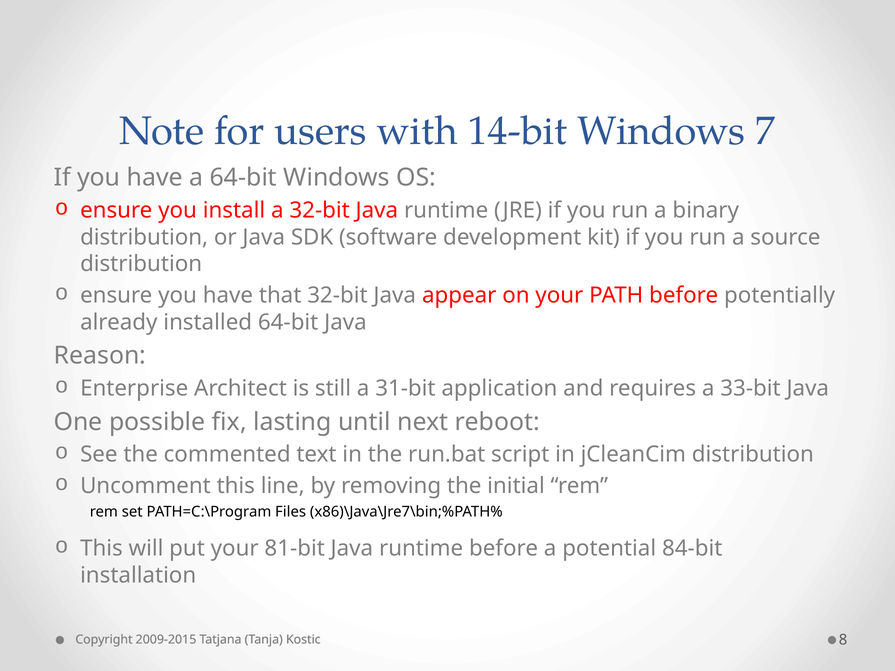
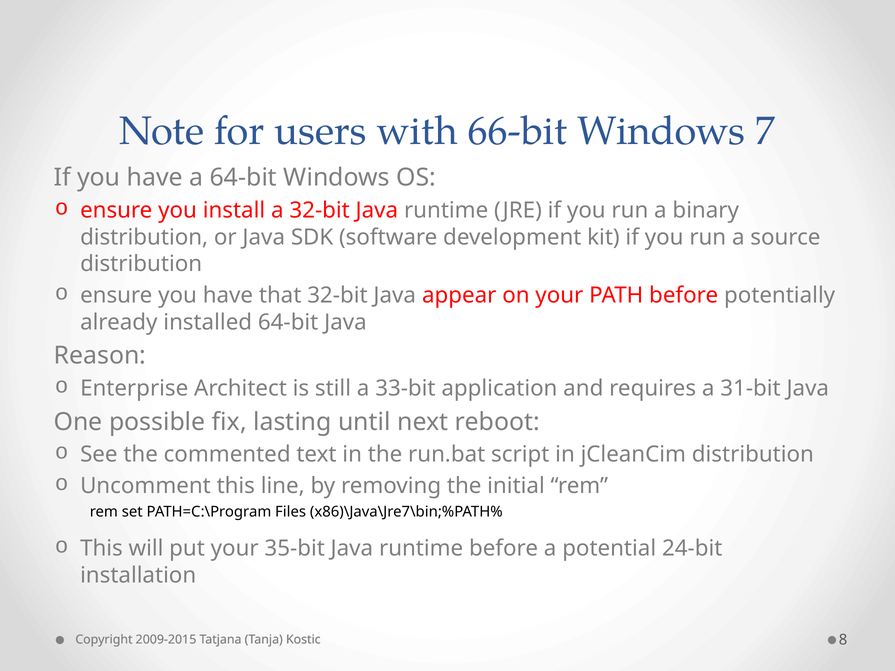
14-bit: 14-bit -> 66-bit (518, 131)
31-bit: 31-bit -> 33-bit (405, 388)
33-bit: 33-bit -> 31-bit (750, 388)
81-bit: 81-bit -> 35-bit (295, 549)
84-bit: 84-bit -> 24-bit (692, 549)
